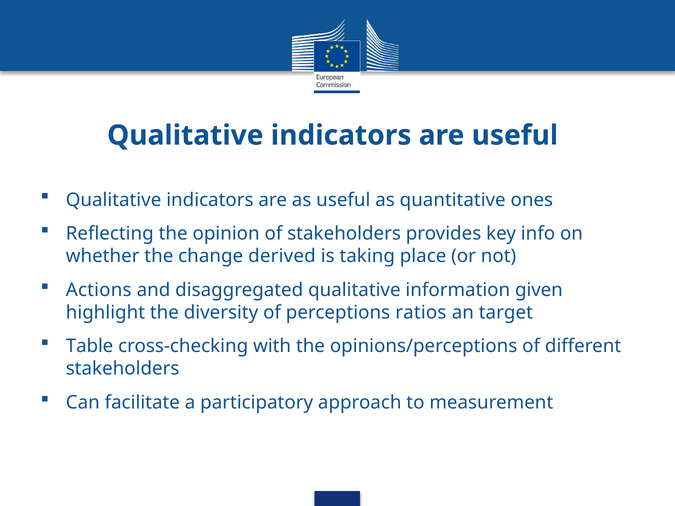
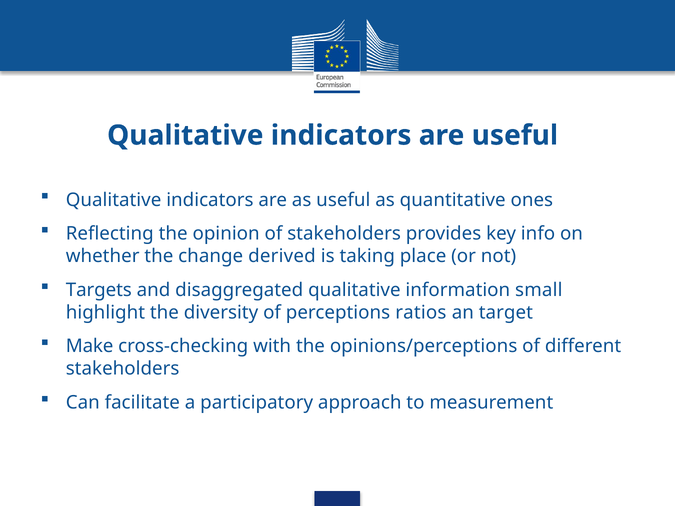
Actions: Actions -> Targets (99, 290)
given: given -> small (539, 290)
Table: Table -> Make (90, 346)
